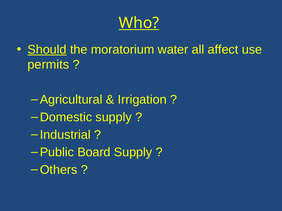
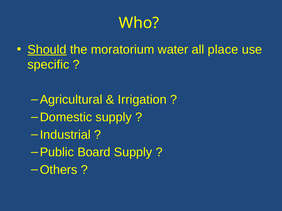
Who underline: present -> none (139, 23)
affect: affect -> place (223, 50)
permits: permits -> specific (48, 65)
